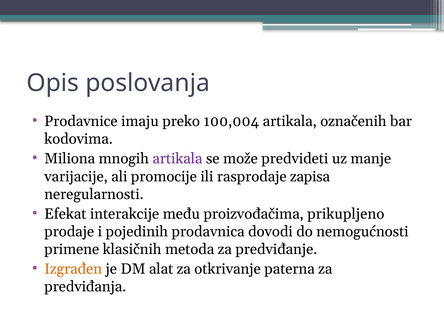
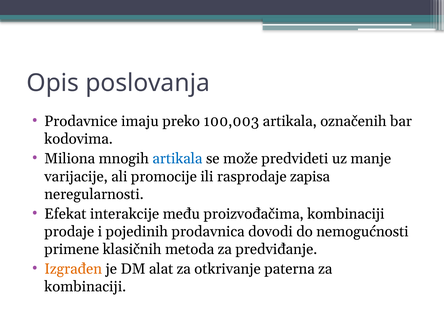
100,004: 100,004 -> 100,003 (231, 121)
artikala colour: purple -> blue (177, 159)
proizvođačima prikupljeno: prikupljeno -> kombinaciji (346, 214)
predviđanja: predviđanja -> kombinaciji (85, 287)
